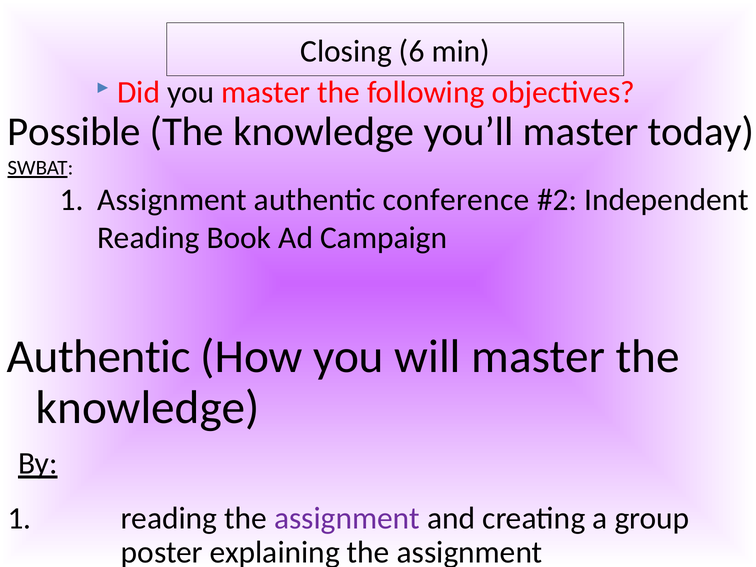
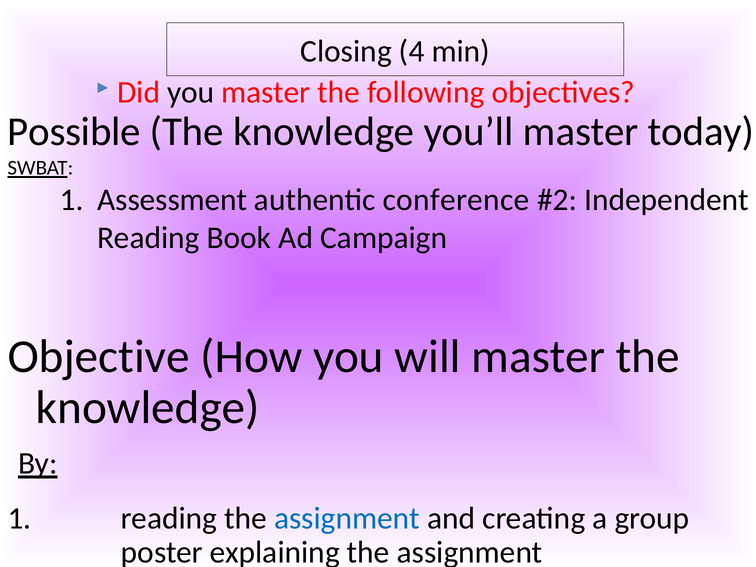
6: 6 -> 4 (412, 51)
1 Assignment: Assignment -> Assessment (172, 200)
Authentic: Authentic -> Objective (99, 357)
assignment colour: purple -> blue (347, 518)
